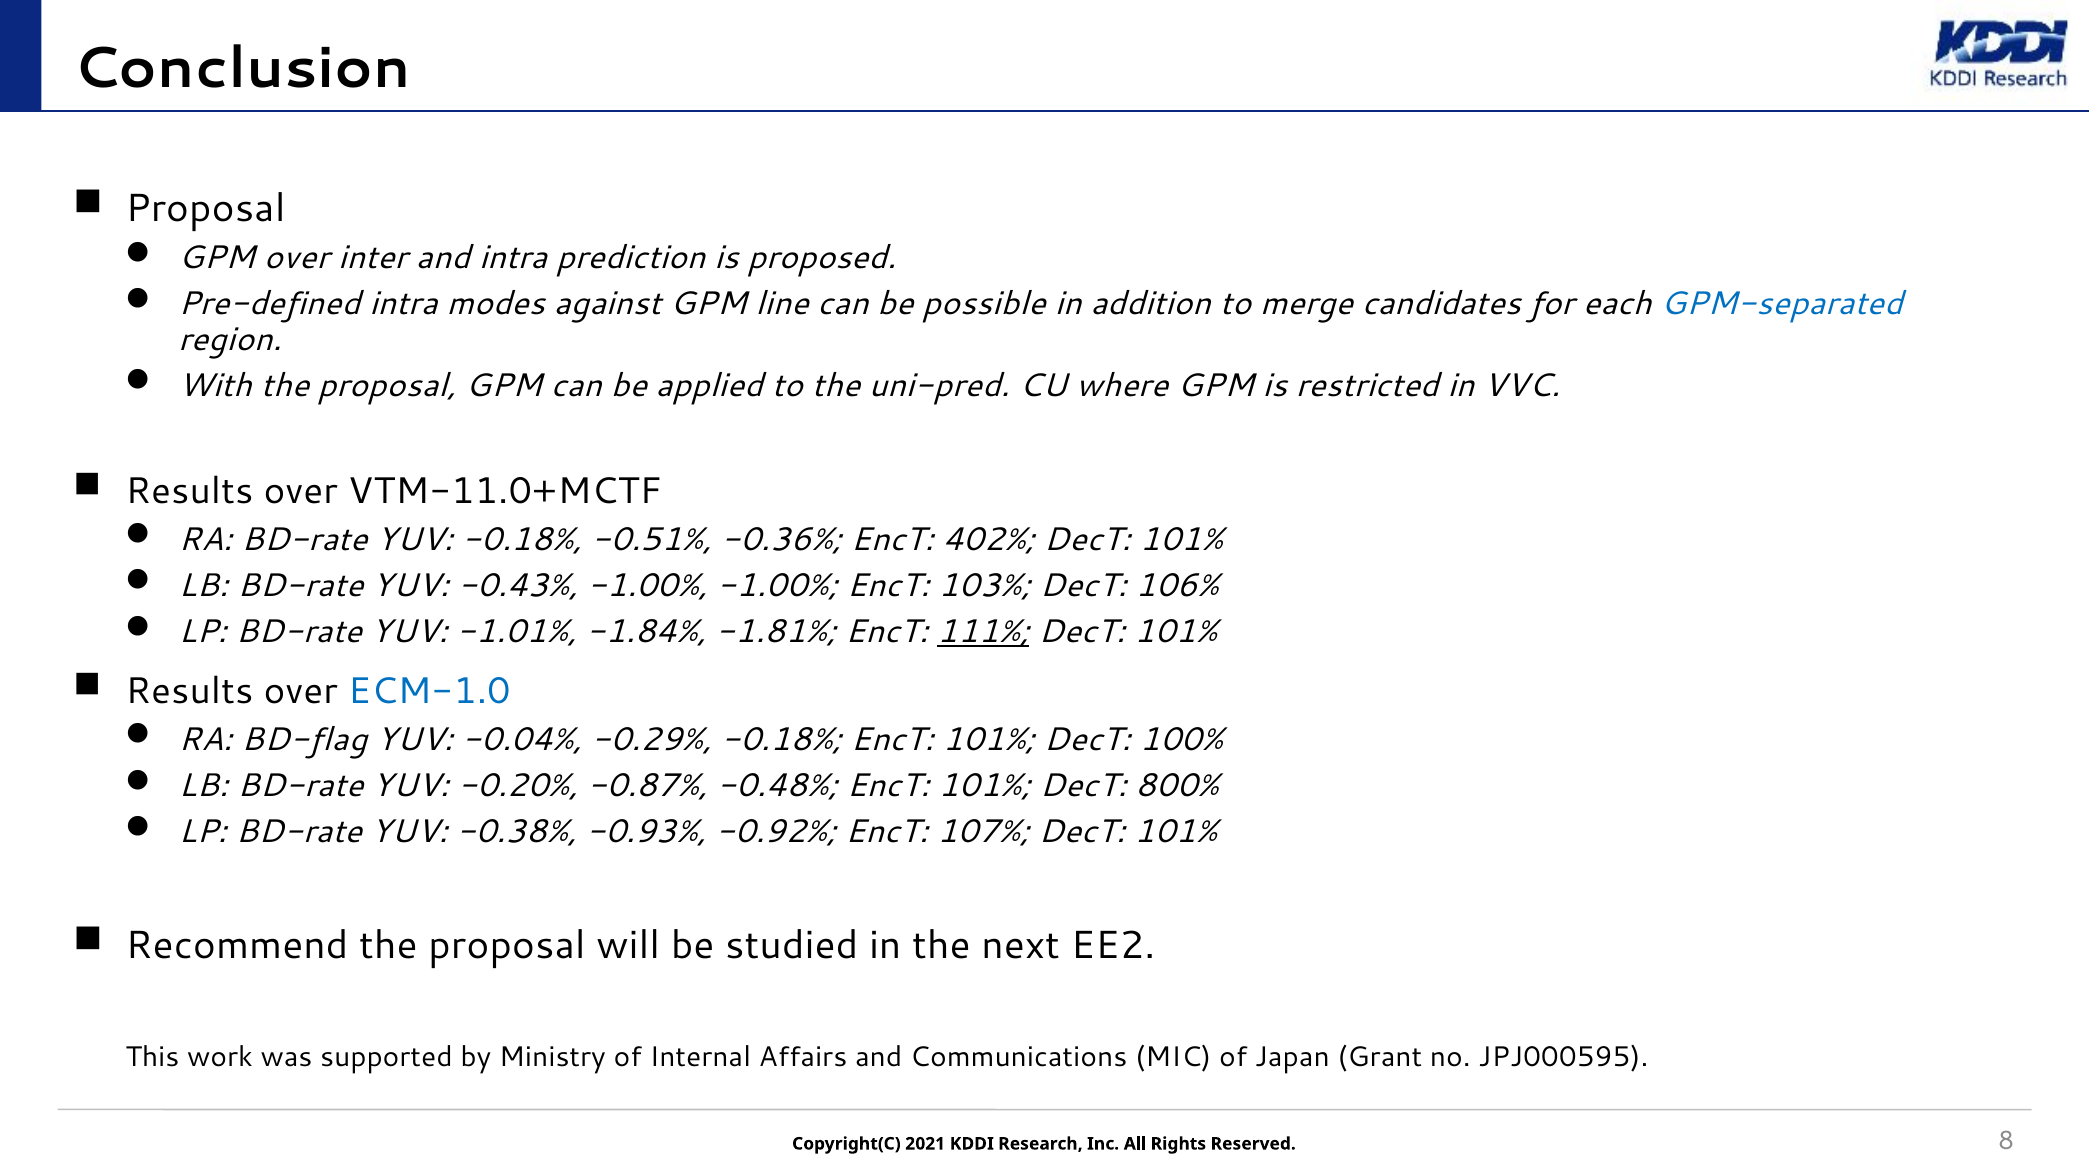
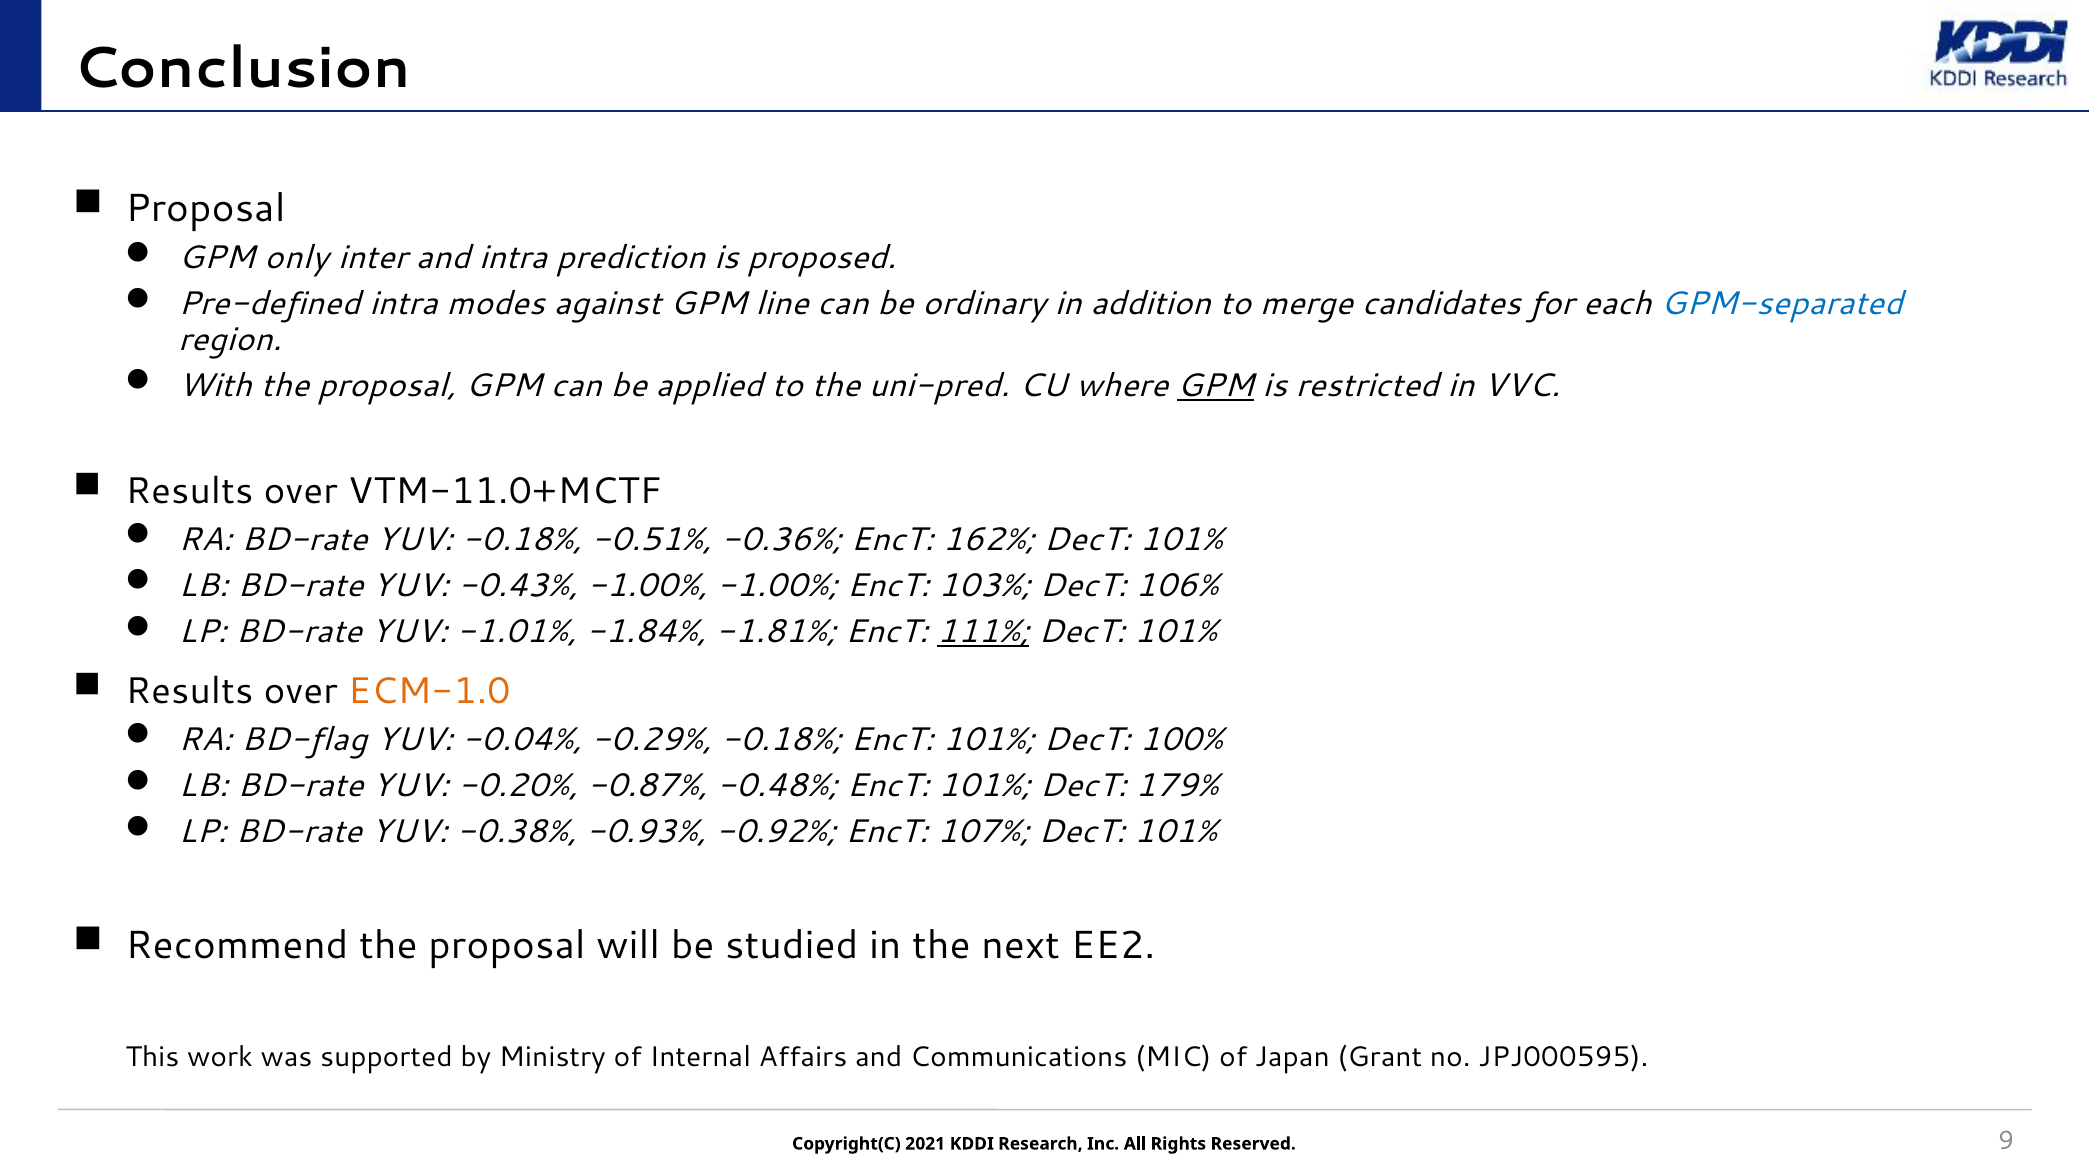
GPM over: over -> only (297, 258)
possible: possible -> ordinary (984, 304)
GPM underline: none -> present (1215, 386)
402%: 402% -> 162% (989, 540)
ECM-1.0 colour: blue -> orange (429, 691)
800%: 800% -> 179% (1177, 786)
8: 8 -> 9 (2006, 1141)
